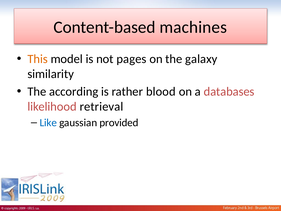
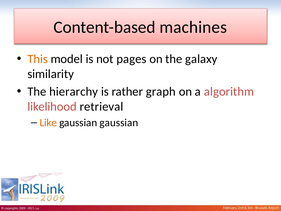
according: according -> hierarchy (74, 91)
blood: blood -> graph (161, 91)
databases: databases -> algorithm (229, 91)
Like colour: blue -> orange (48, 123)
gaussian provided: provided -> gaussian (119, 123)
